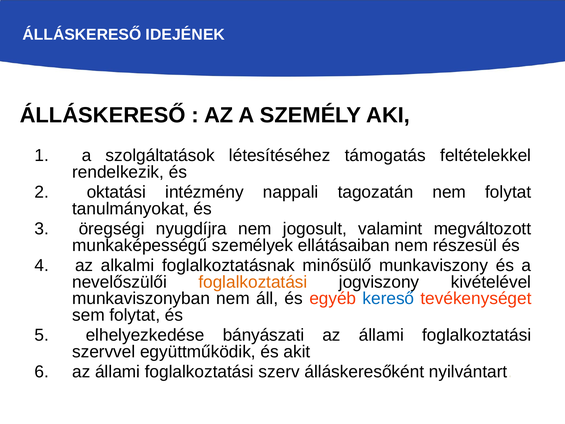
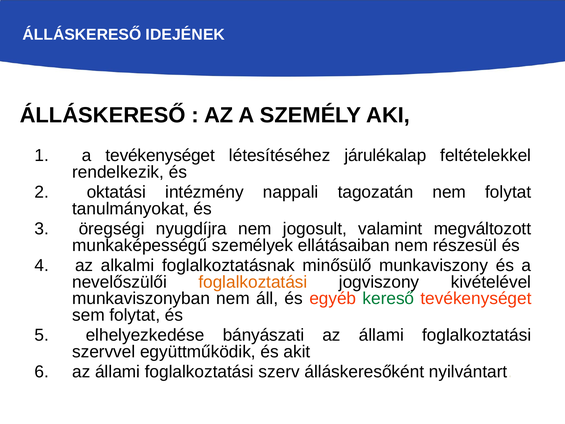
a szolgáltatások: szolgáltatások -> tevékenységet (160, 156)
támogatás: támogatás -> járulékalap (385, 156)
kereső colour: blue -> green (388, 298)
